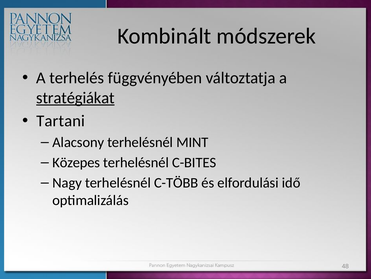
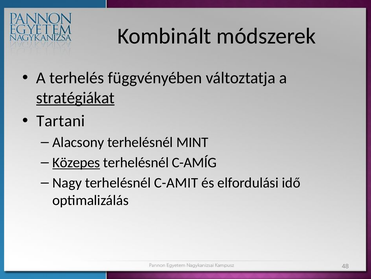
Közepes underline: none -> present (76, 162)
C-BITES: C-BITES -> C-AMÍG (194, 162)
C-TÖBB: C-TÖBB -> C-AMIT (176, 182)
